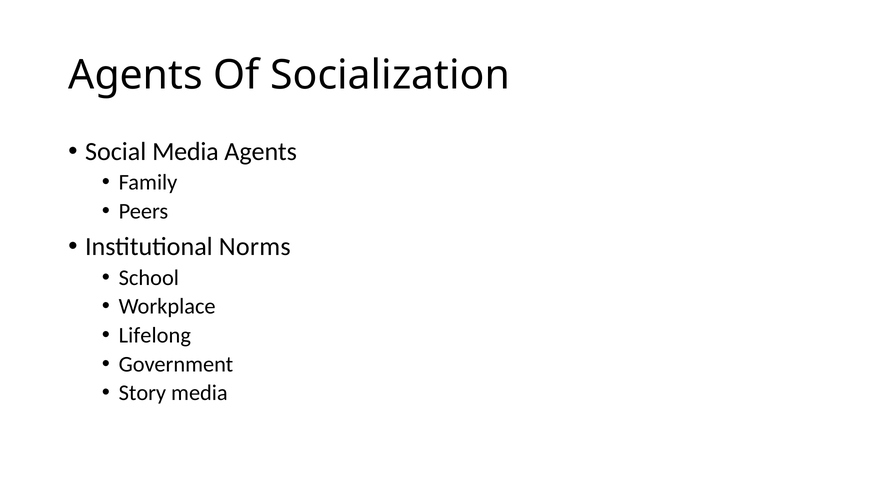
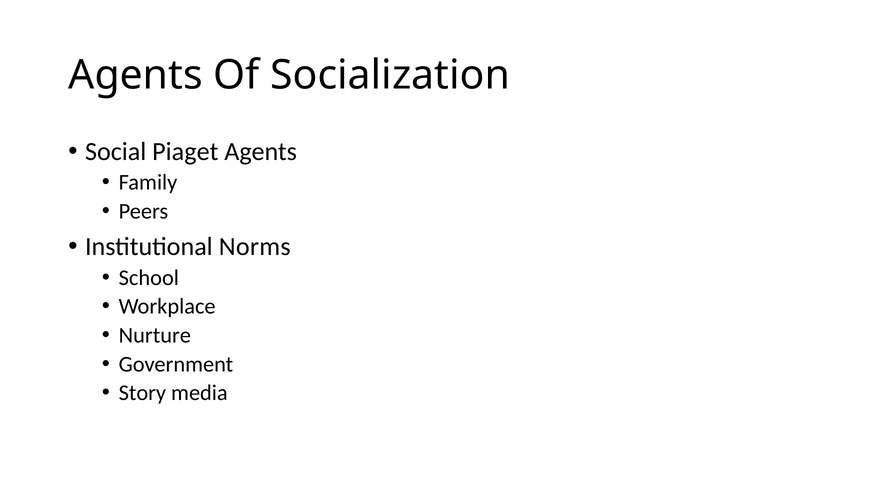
Social Media: Media -> Piaget (185, 151)
Lifelong: Lifelong -> Nurture (155, 335)
